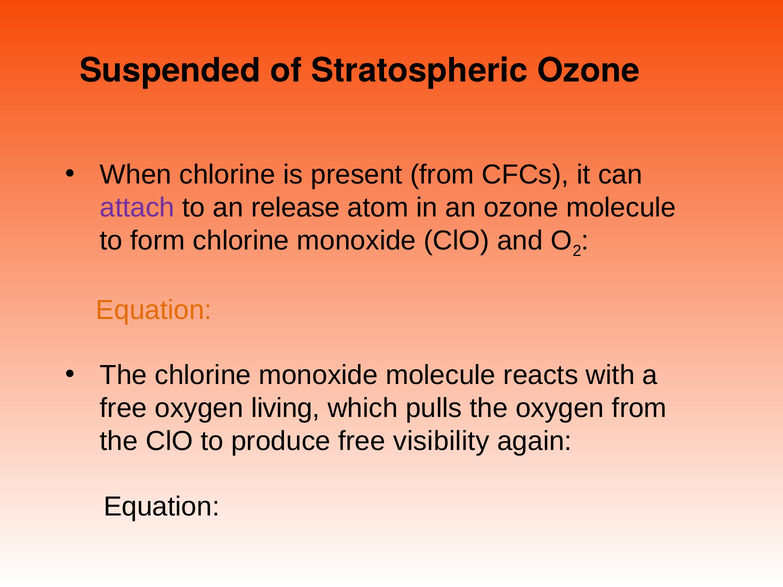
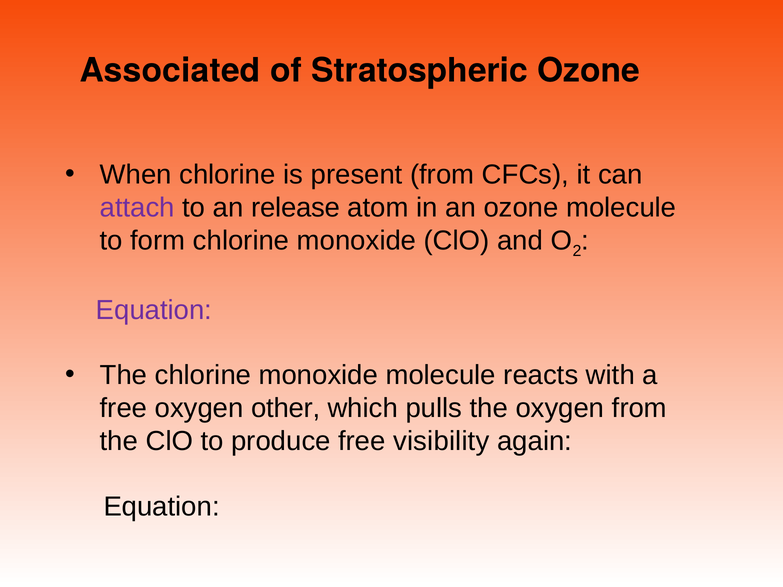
Suspended: Suspended -> Associated (170, 71)
Equation colour: orange -> purple (154, 310)
living: living -> other (286, 408)
